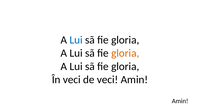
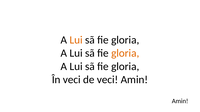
Lui colour: blue -> orange (76, 40)
